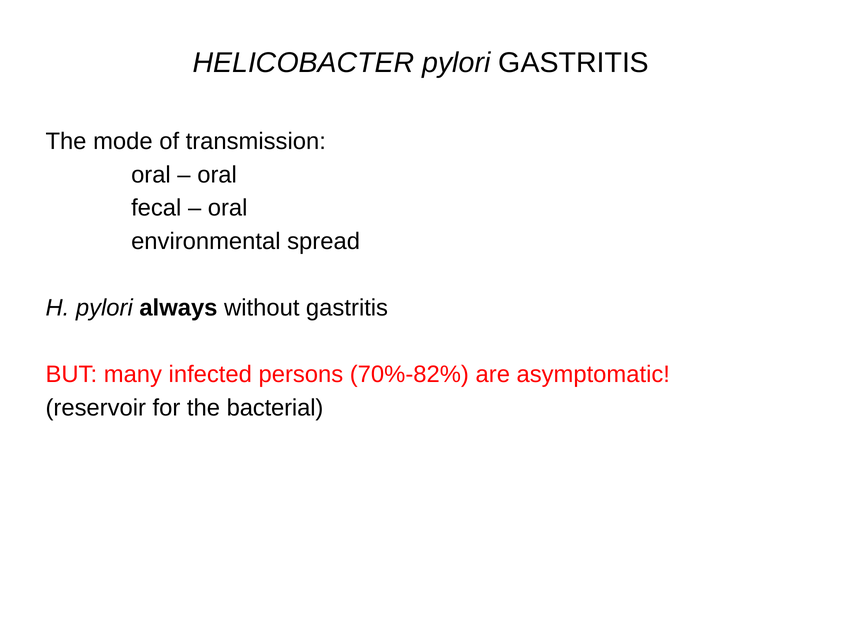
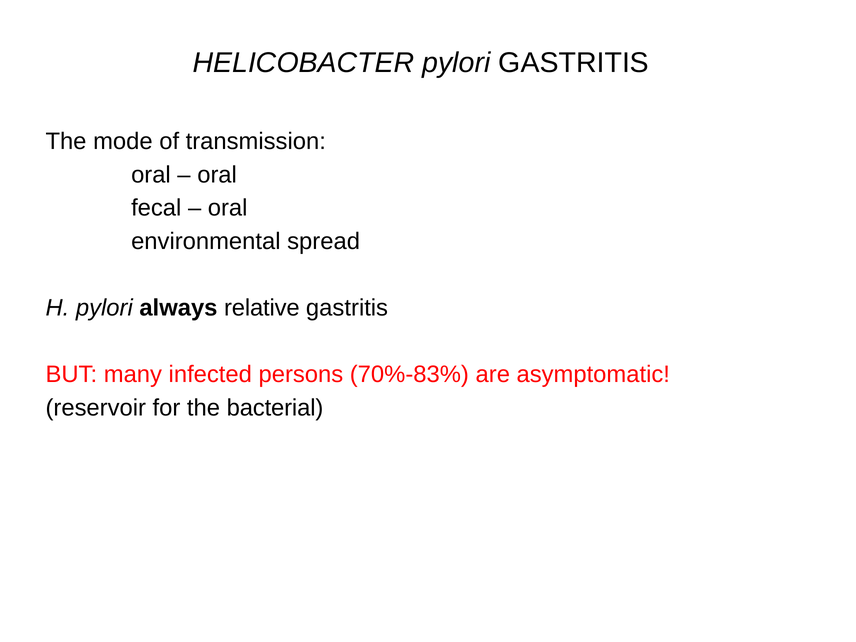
without: without -> relative (262, 308)
70%-82%: 70%-82% -> 70%-83% (409, 375)
